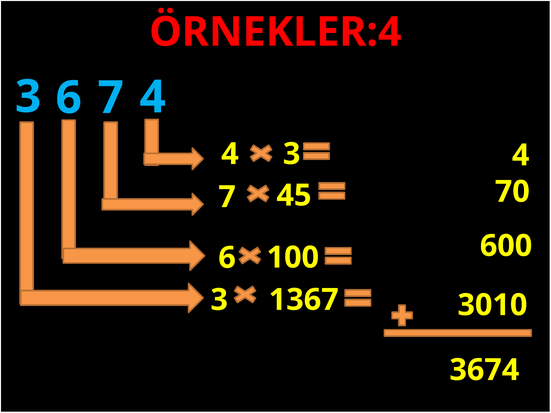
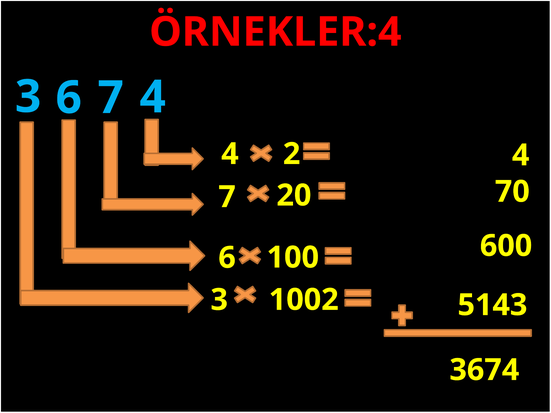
4 3: 3 -> 2 (292, 154)
45: 45 -> 20 (294, 196)
1367: 1367 -> 1002 (304, 300)
3010: 3010 -> 5143 (492, 305)
